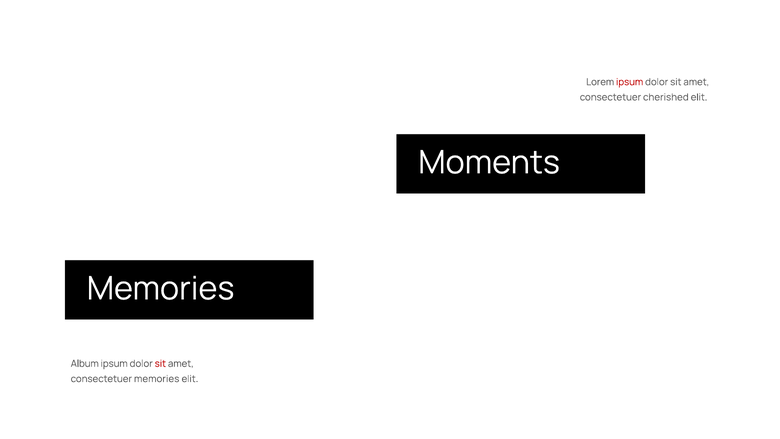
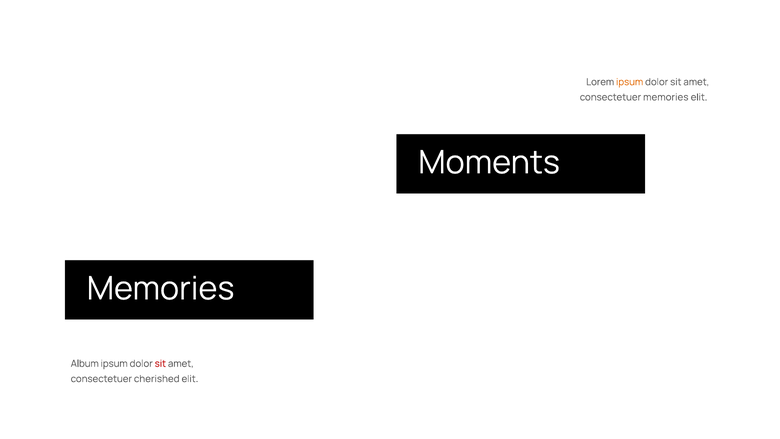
ipsum colour: red -> orange (630, 82)
consectetuer cherished: cherished -> memories (666, 97)
consectetuer memories: memories -> cherished (157, 379)
